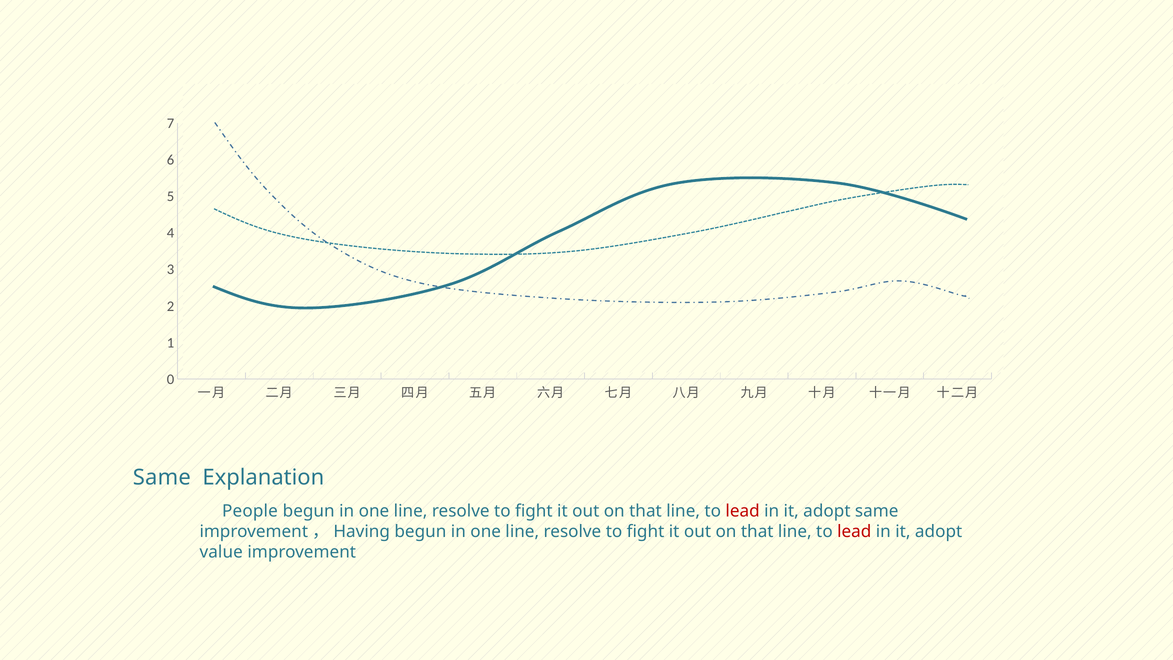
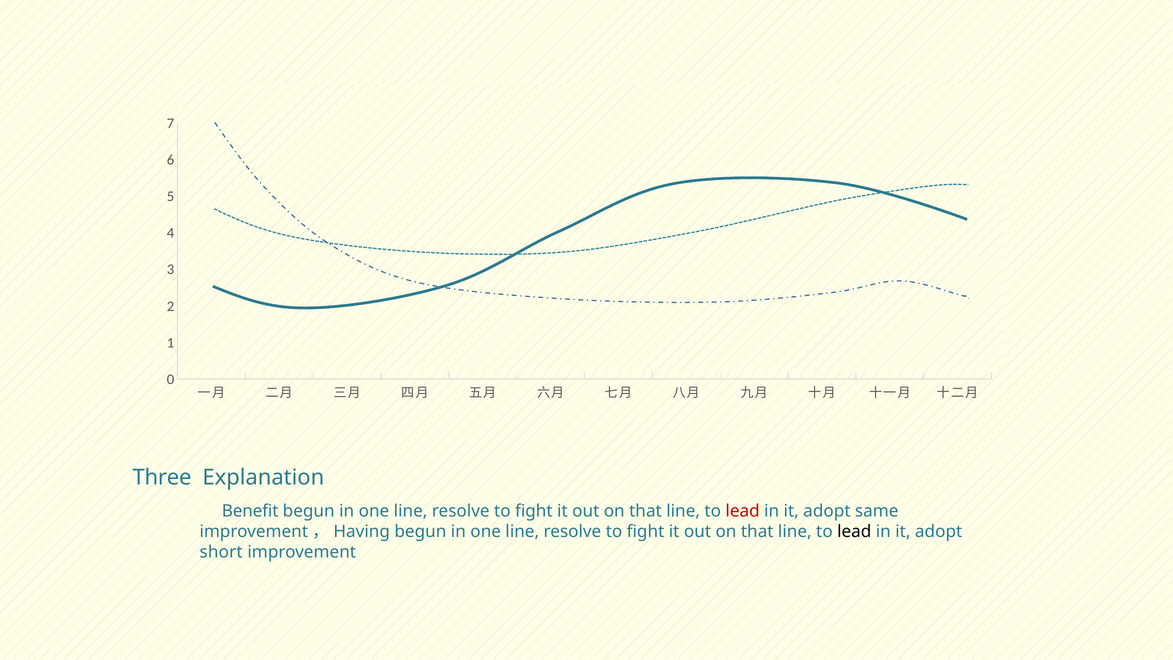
Same: Same -> Three (162, 477)
People: People -> Benefit (250, 511)
lead colour: red -> black (854, 532)
value: value -> short (221, 552)
